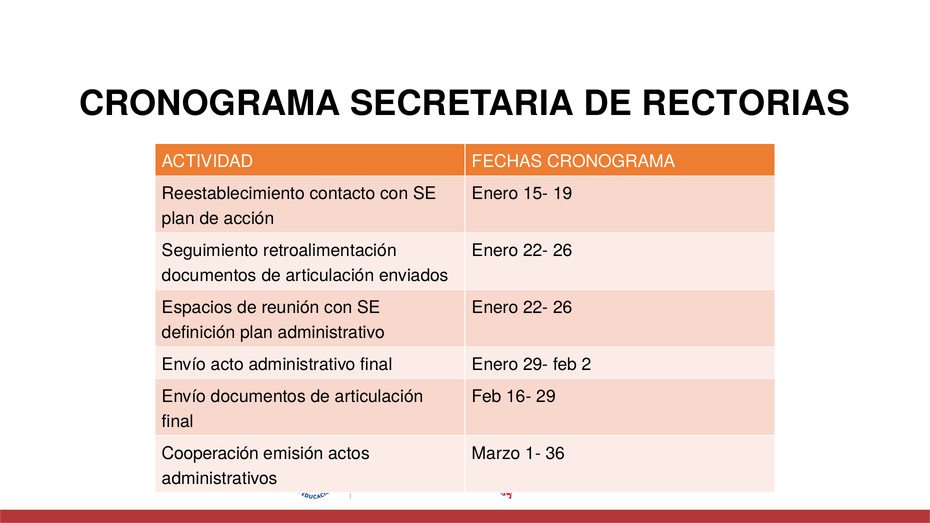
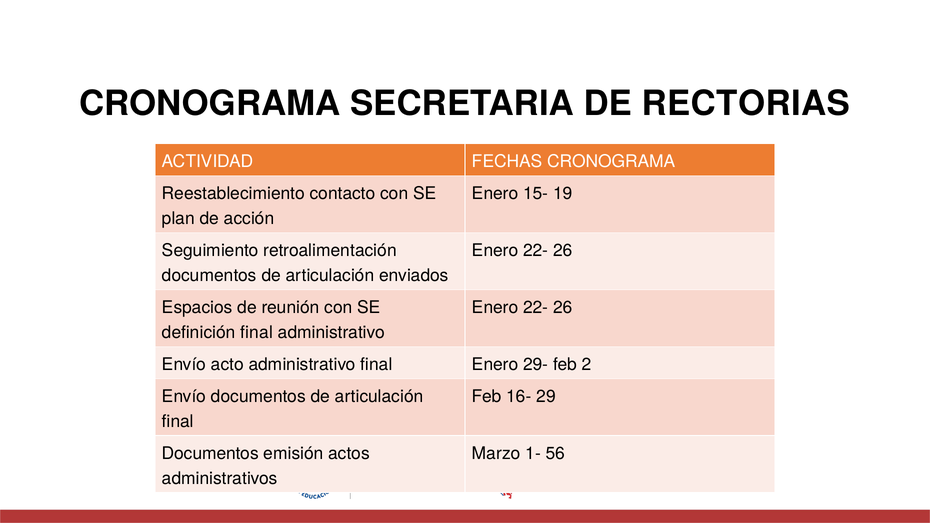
definición plan: plan -> final (257, 333)
Cooperación: Cooperación -> Documentos (210, 453)
36: 36 -> 56 (555, 453)
